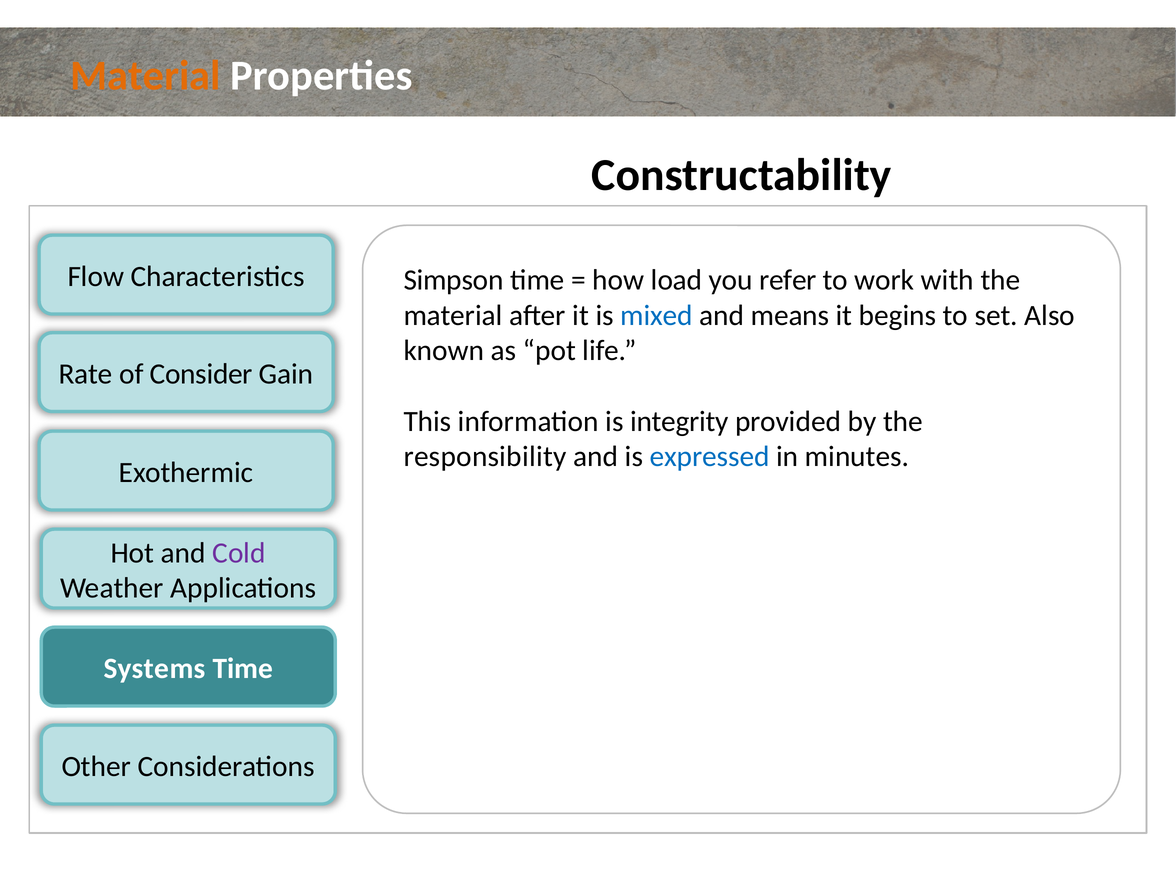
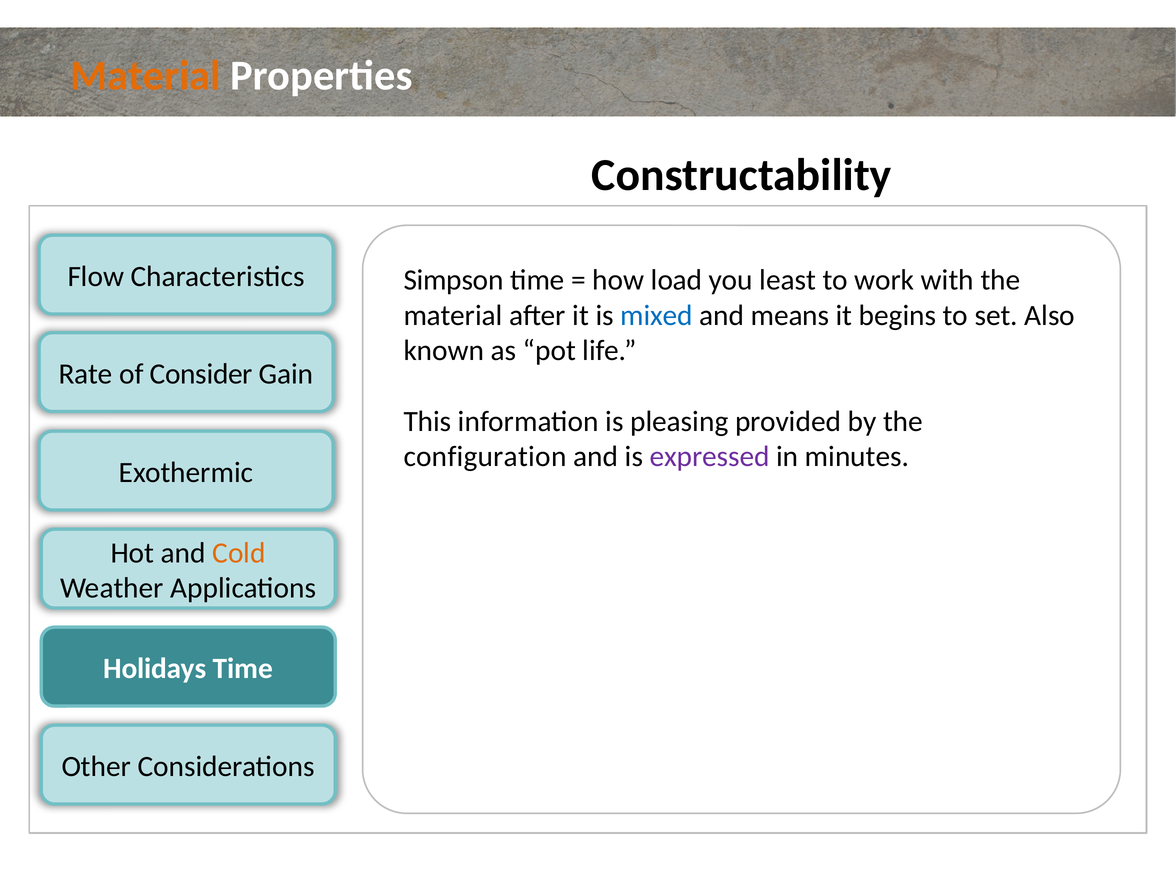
refer: refer -> least (788, 280)
integrity: integrity -> pleasing (679, 421)
responsibility: responsibility -> configuration (485, 457)
expressed colour: blue -> purple (710, 457)
Cold colour: purple -> orange (239, 553)
Systems: Systems -> Holidays (155, 669)
